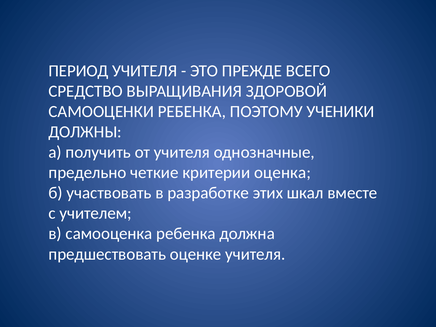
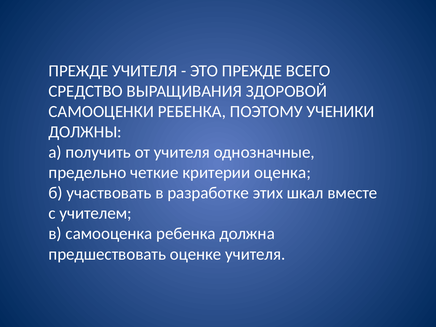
ПЕРИОД: ПЕРИОД -> ПРЕЖДЕ (79, 71)
